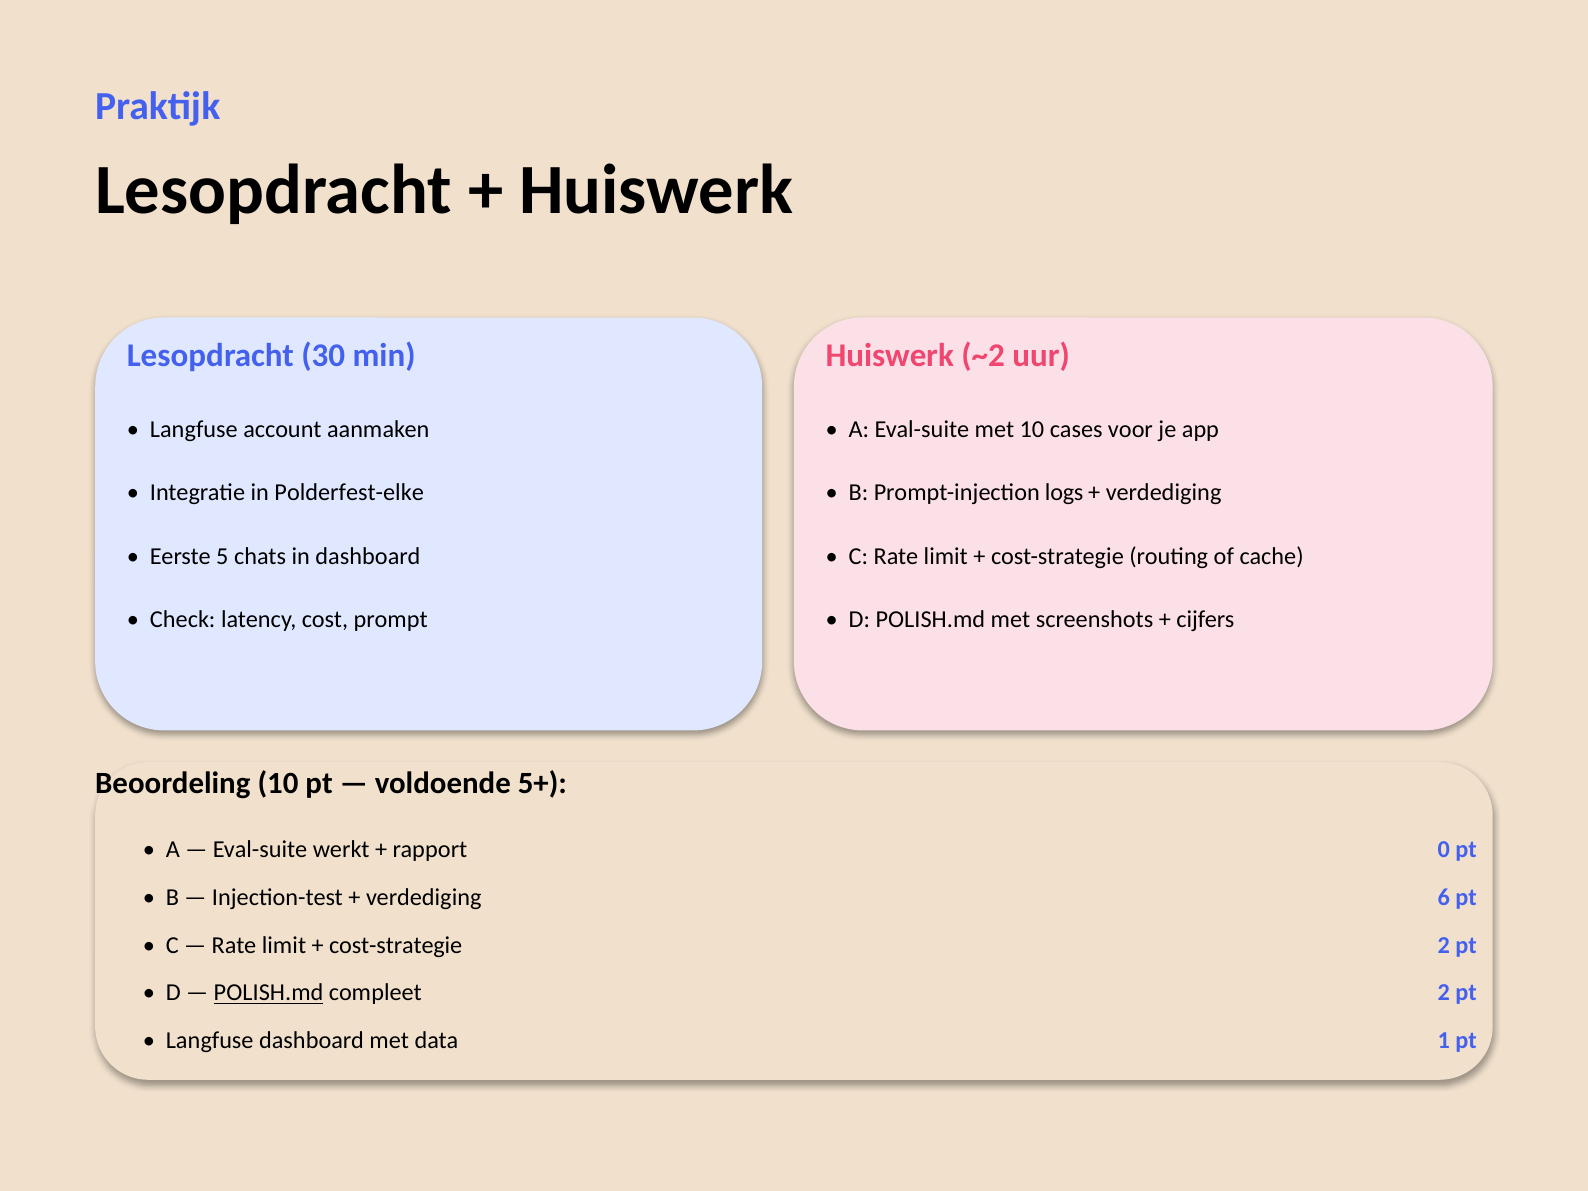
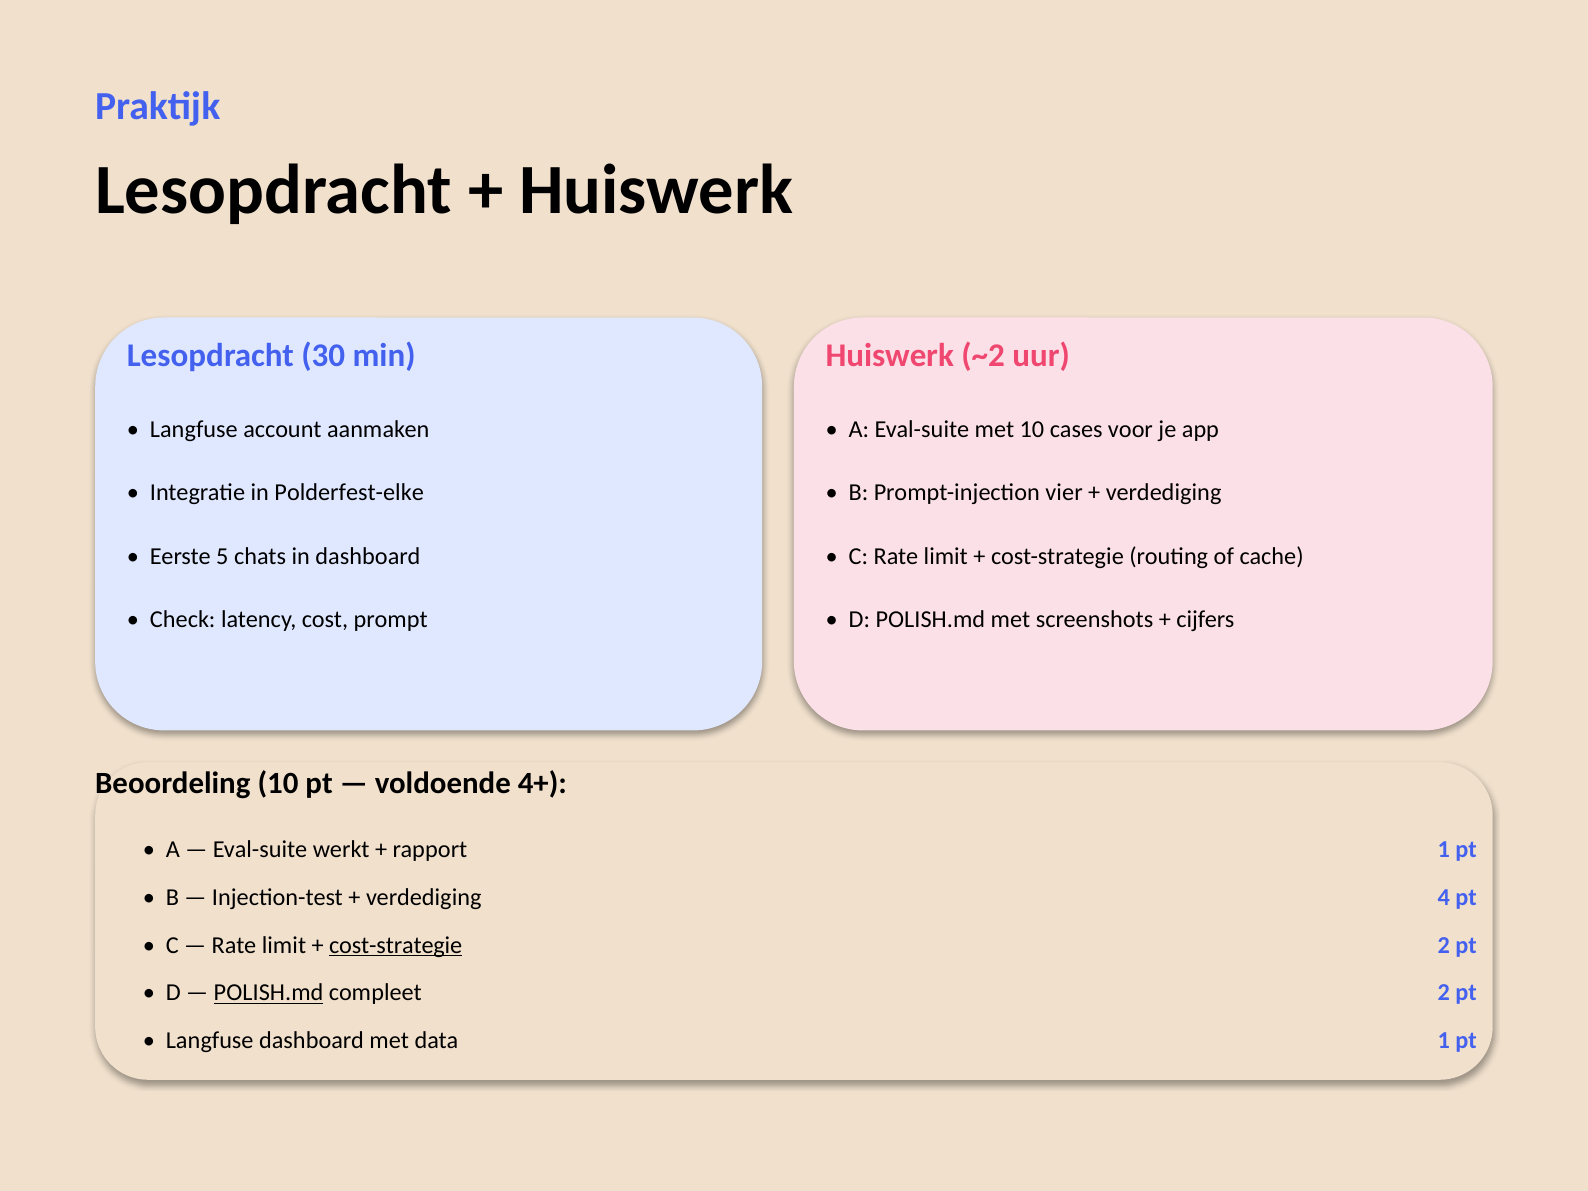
logs: logs -> vier (1064, 493)
5+: 5+ -> 4+ (542, 783)
rapport 0: 0 -> 1 (1444, 850)
6: 6 -> 4 (1444, 898)
cost-strategie underline: none -> present (396, 945)
